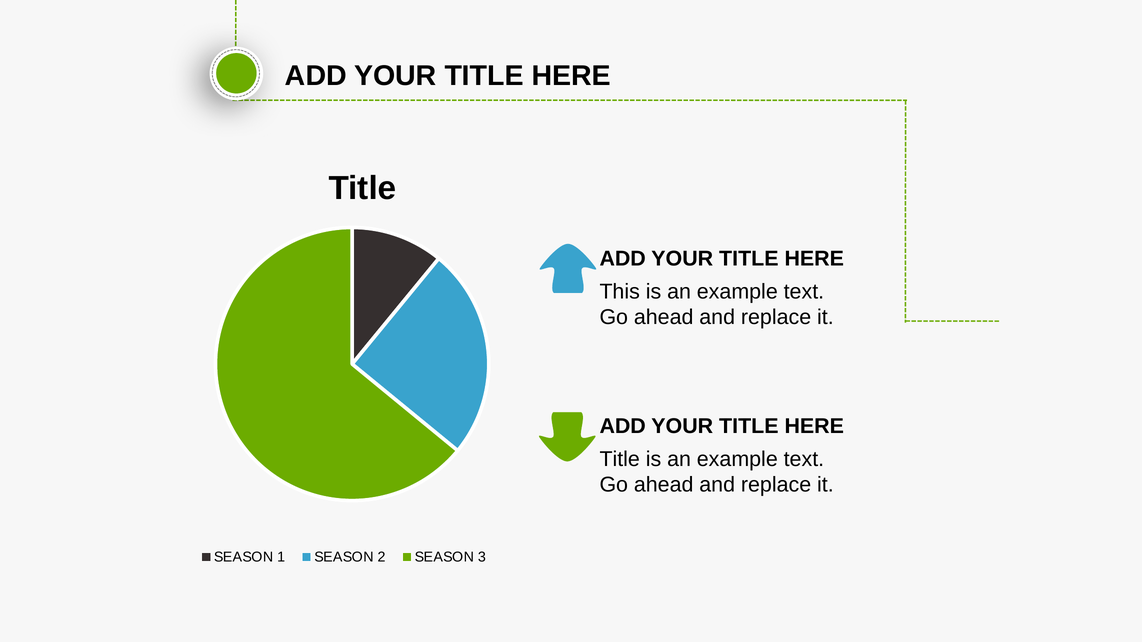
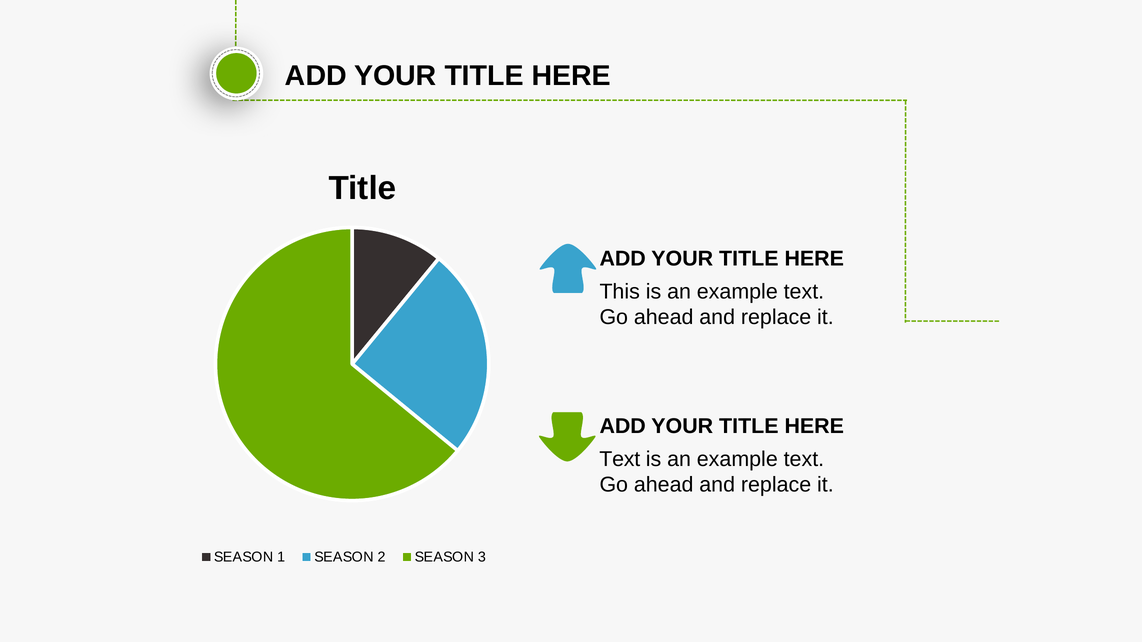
Title: Title -> Text (620, 459)
